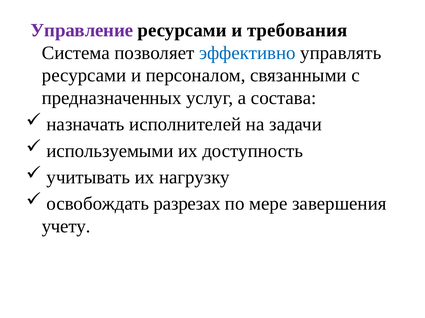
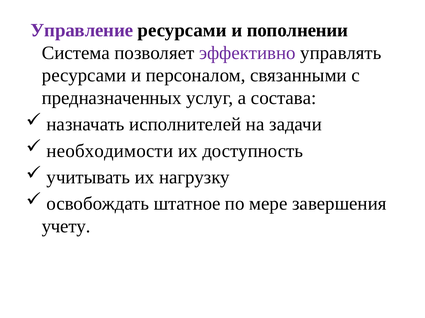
требования: требования -> пополнении (297, 30)
эффективно colour: blue -> purple (247, 53)
используемыми: используемыми -> необходимости (110, 151)
разрезах: разрезах -> штатное (187, 204)
